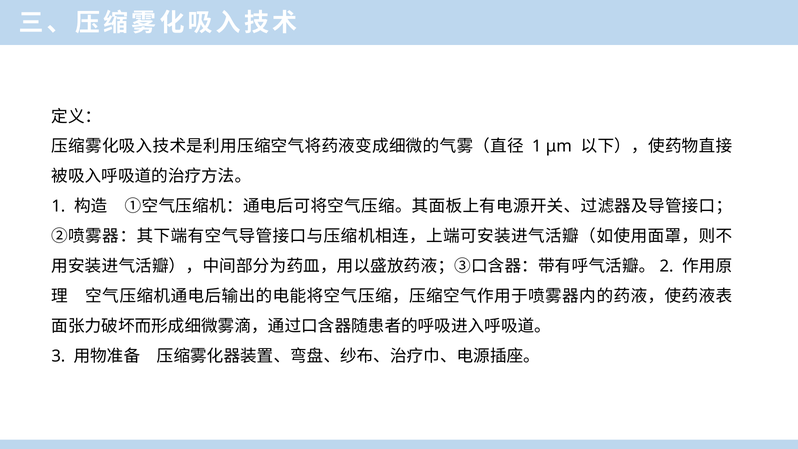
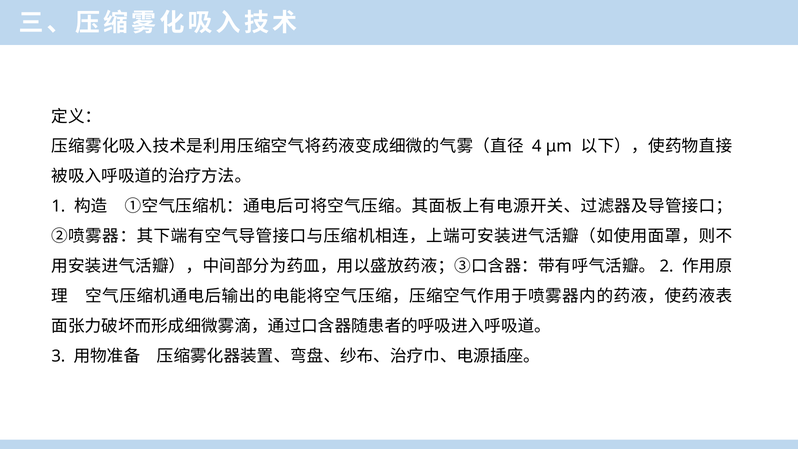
1: 1 -> 4 (537, 146)
